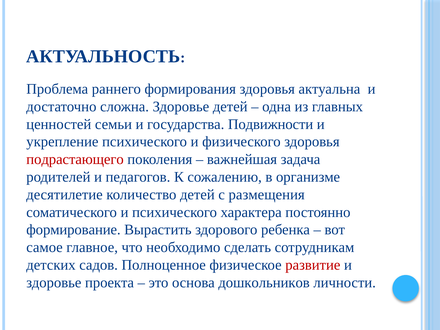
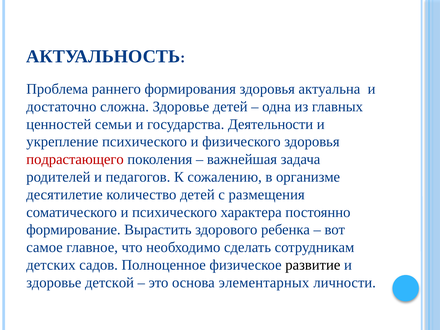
Подвижности: Подвижности -> Деятельности (271, 124)
развитие colour: red -> black (313, 265)
проекта: проекта -> детской (110, 283)
дошкольников: дошкольников -> элементарных (264, 283)
